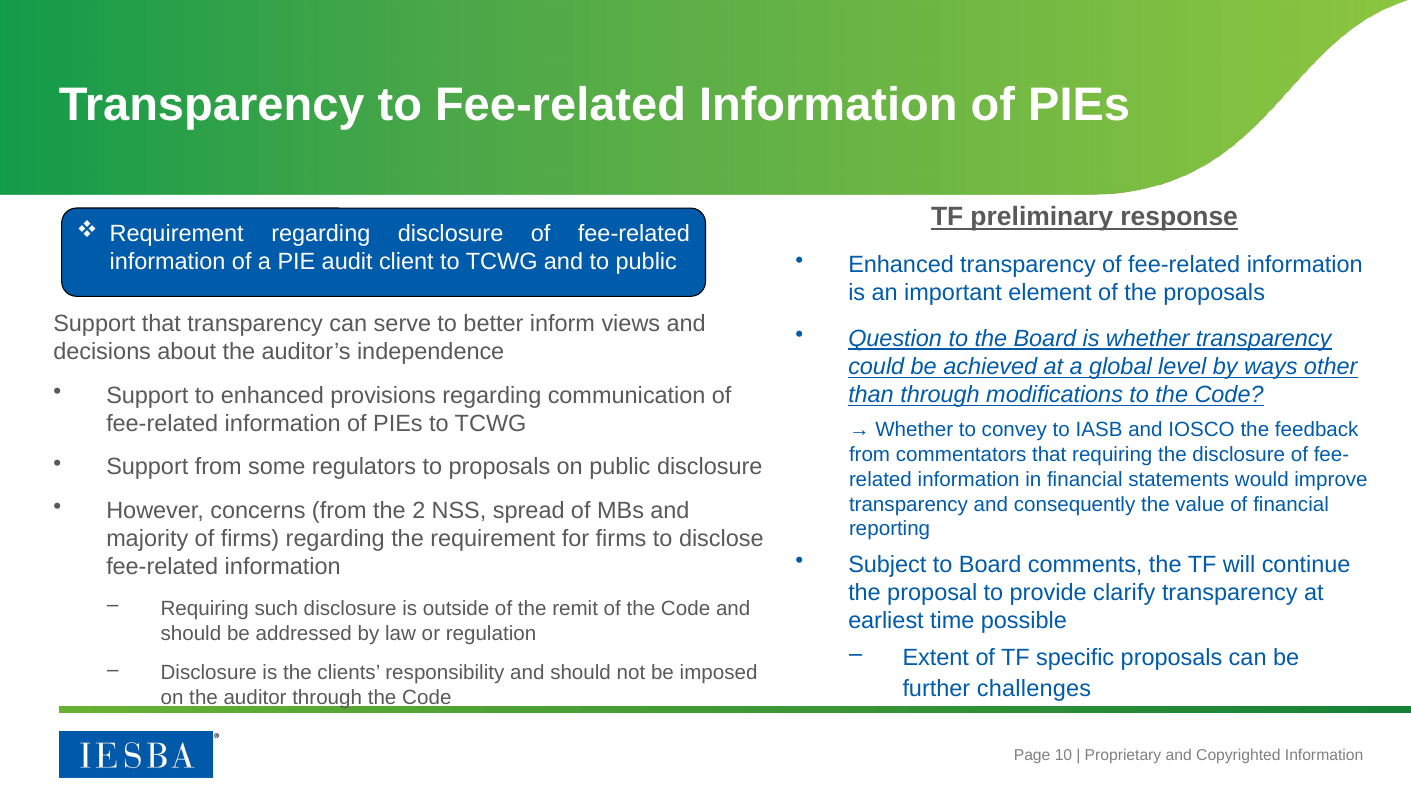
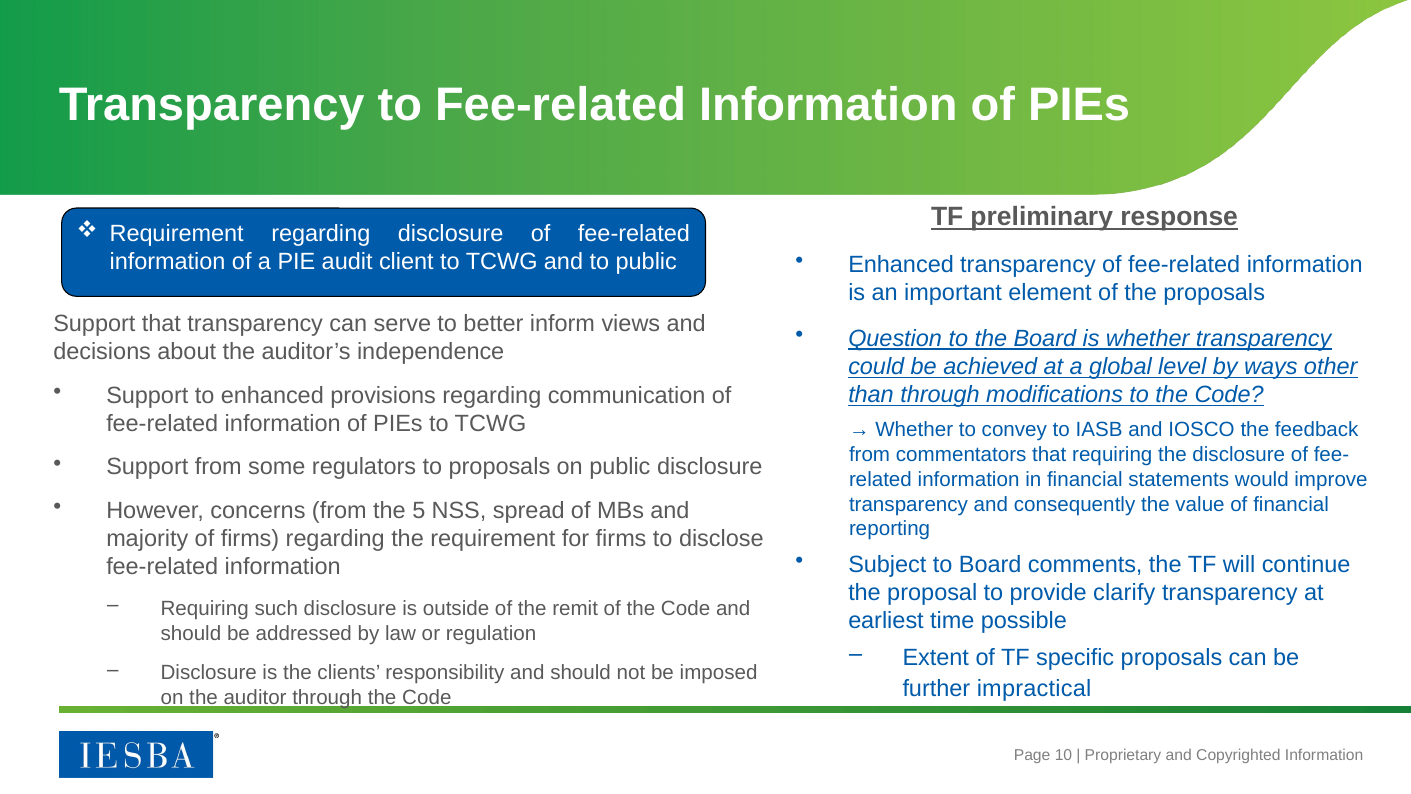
2: 2 -> 5 (419, 510)
challenges: challenges -> impractical (1034, 689)
